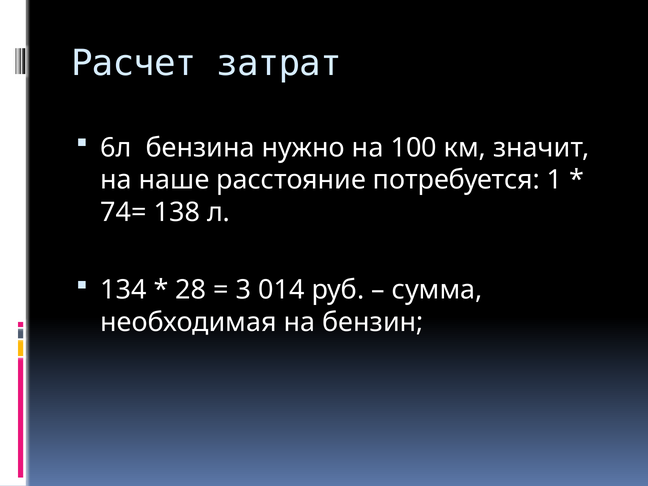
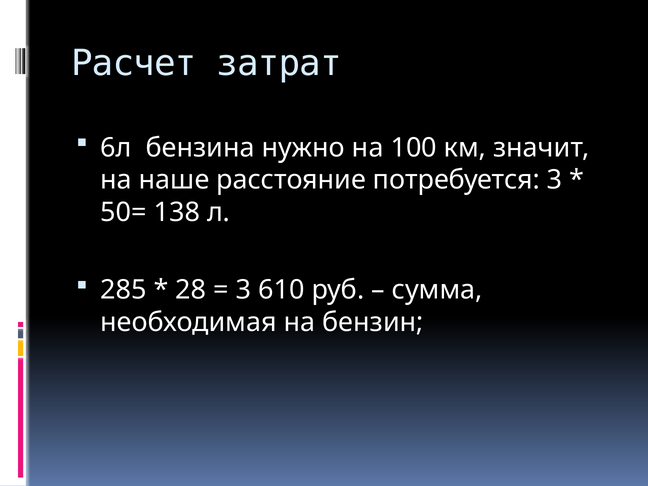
потребуется 1: 1 -> 3 (555, 180)
74=: 74= -> 50= (123, 212)
134: 134 -> 285 (123, 290)
014: 014 -> 610 (281, 290)
